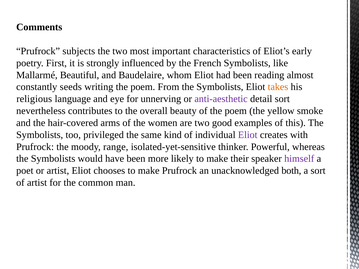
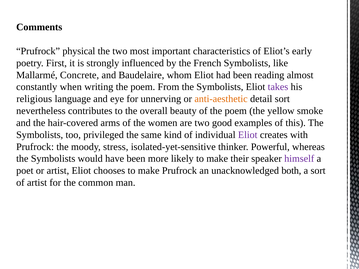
subjects: subjects -> physical (79, 51)
Beautiful: Beautiful -> Concrete (80, 75)
seeds: seeds -> when (71, 87)
takes colour: orange -> purple (278, 87)
anti-aesthetic colour: purple -> orange (221, 99)
range: range -> stress (116, 147)
